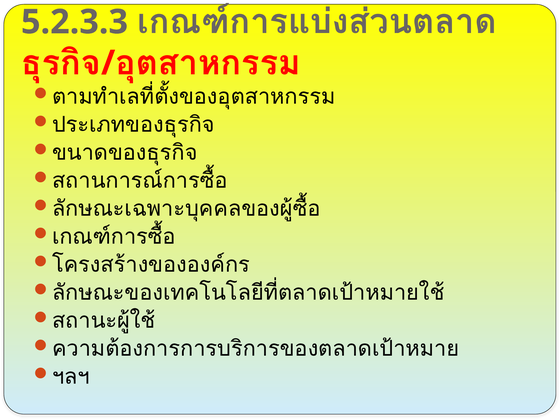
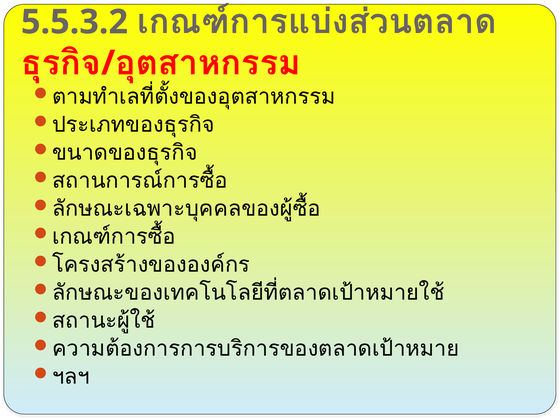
5.2.3.3: 5.2.3.3 -> 5.5.3.2 (75, 22)
